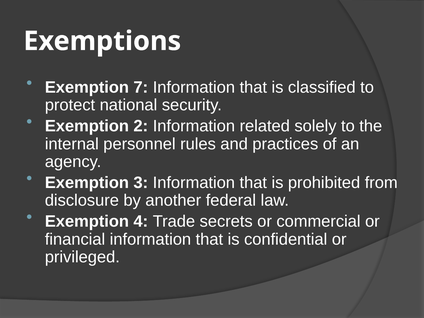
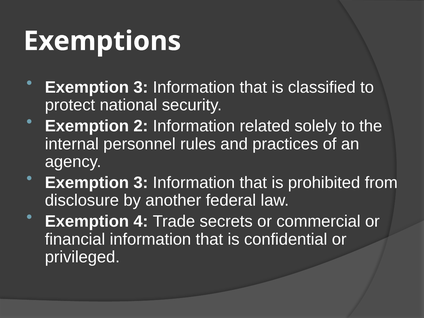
7: 7 -> 3 (141, 87)
